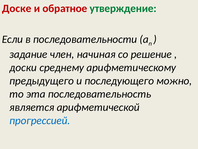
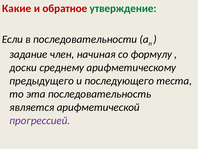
Доске: Доске -> Какие (17, 8)
решение: решение -> формулу (151, 54)
можно: можно -> теста (174, 81)
прогрессией colour: blue -> purple (40, 120)
